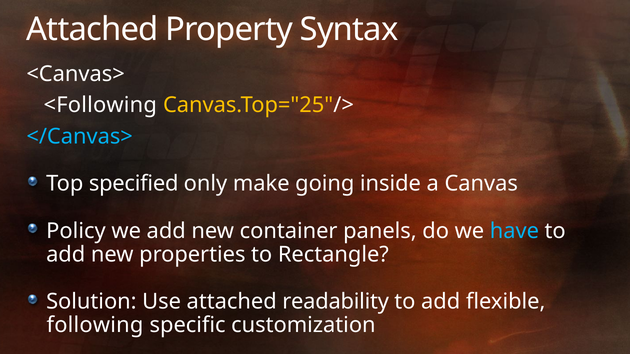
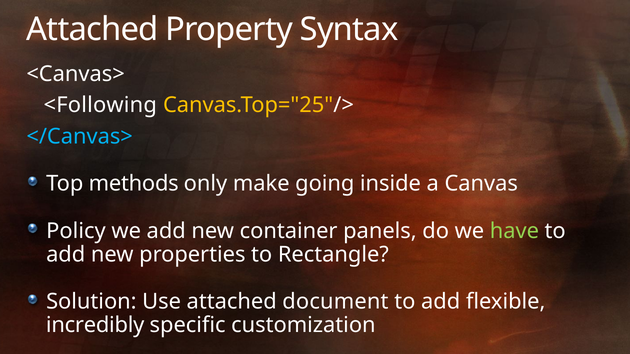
specified: specified -> methods (134, 184)
have colour: light blue -> light green (514, 231)
readability: readability -> document (335, 302)
following: following -> incredibly (95, 326)
